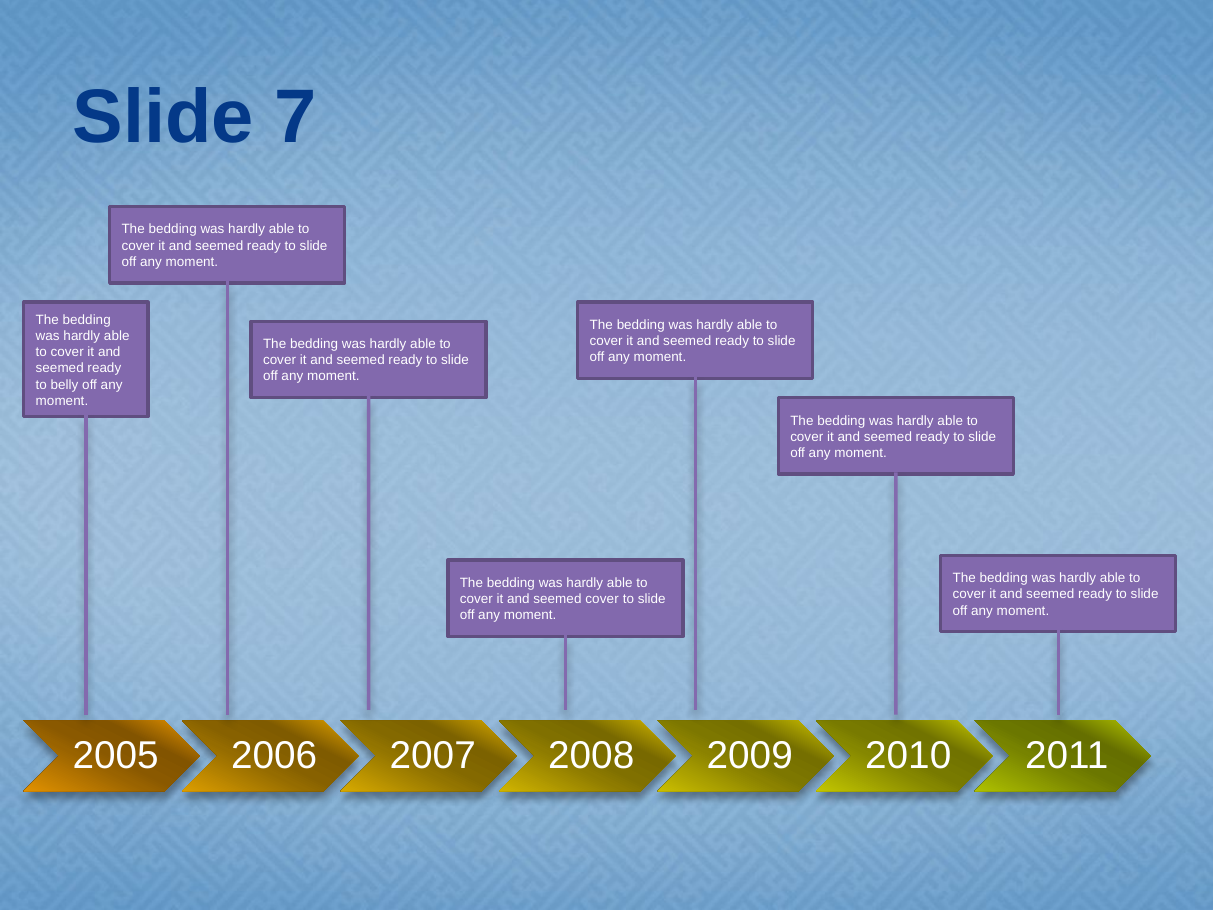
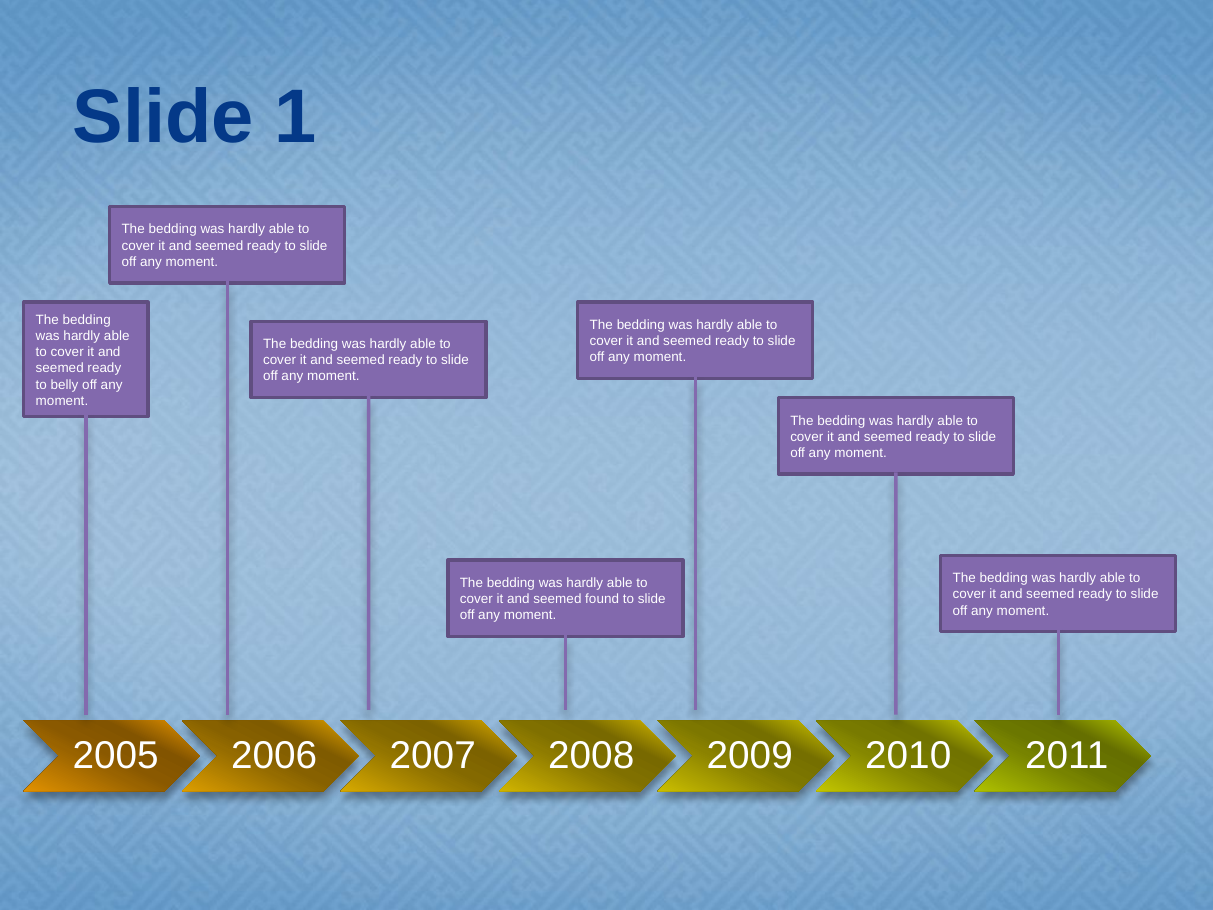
7: 7 -> 1 (296, 118)
seemed cover: cover -> found (602, 599)
